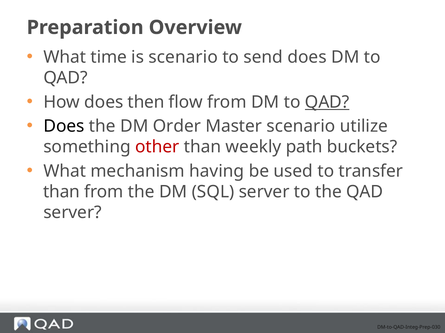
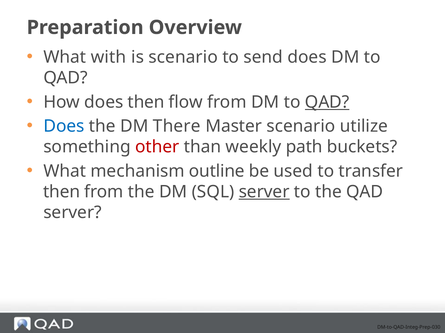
time: time -> with (109, 57)
Does colour: black -> blue (64, 126)
Order: Order -> There (177, 126)
having: having -> outline (217, 172)
than: than -> then (62, 192)
server underline: none -> present (264, 192)
